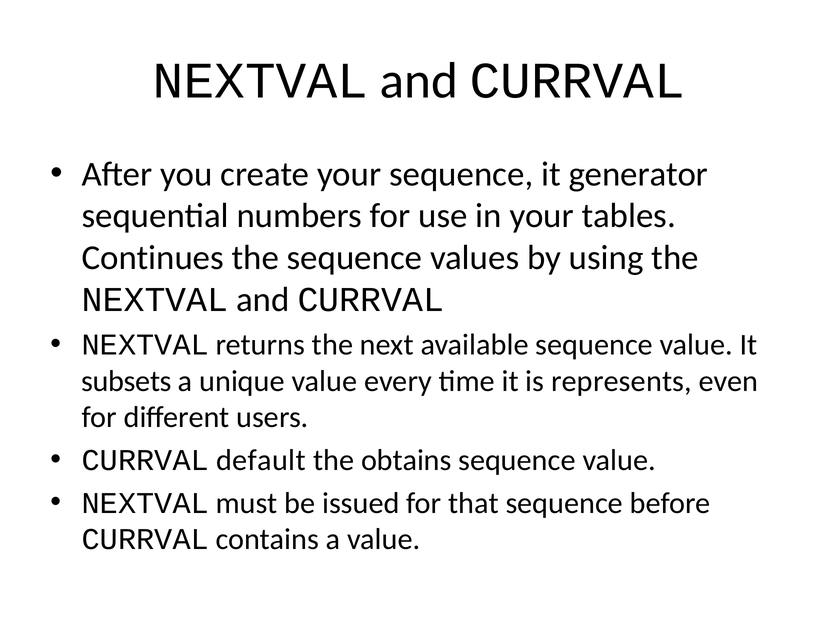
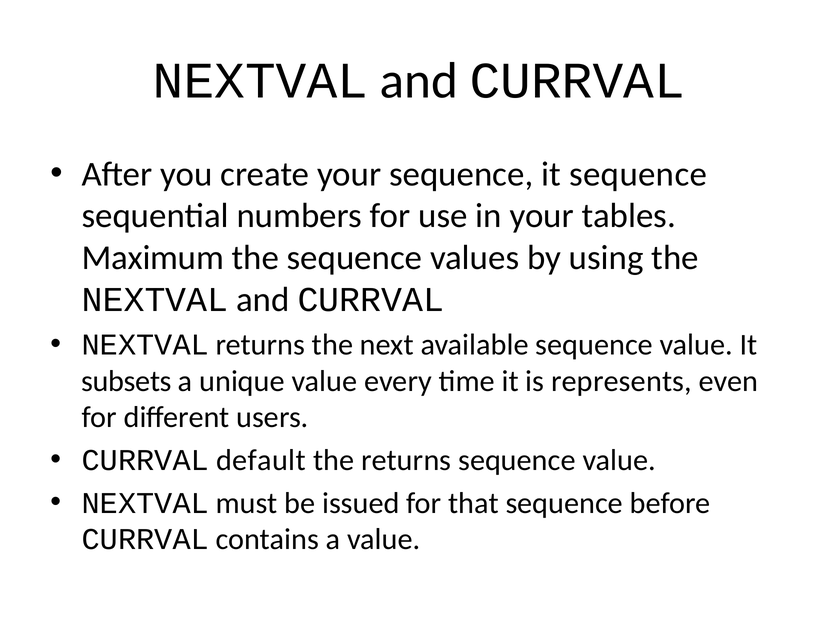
it generator: generator -> sequence (638, 174)
Continues: Continues -> Maximum (153, 258)
the obtains: obtains -> returns (406, 461)
